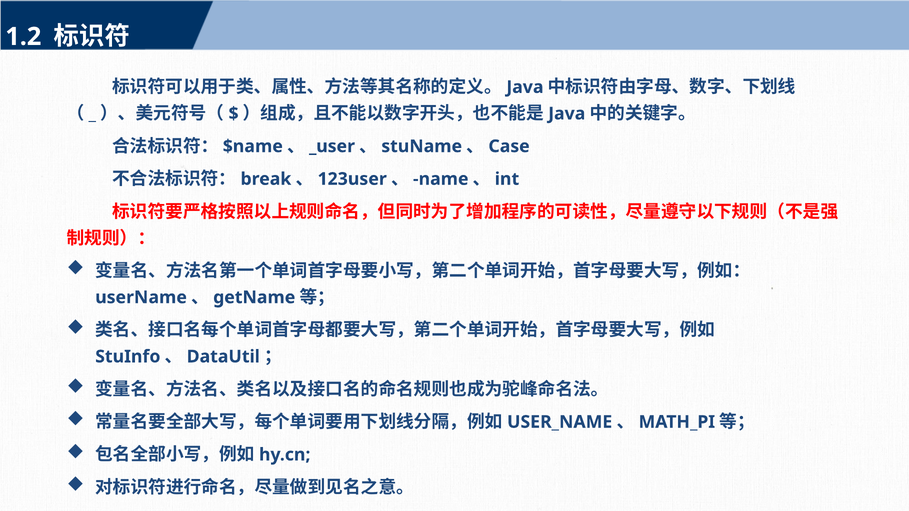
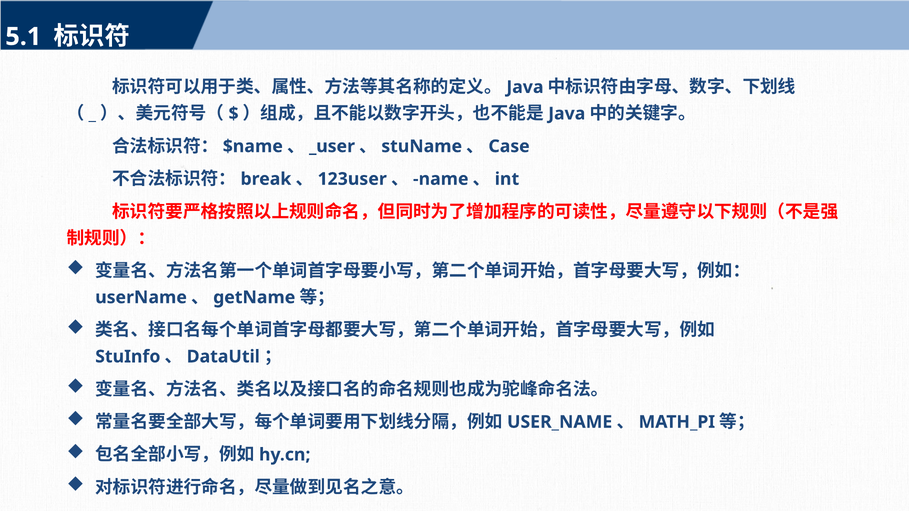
1.2: 1.2 -> 5.1 (23, 37)
